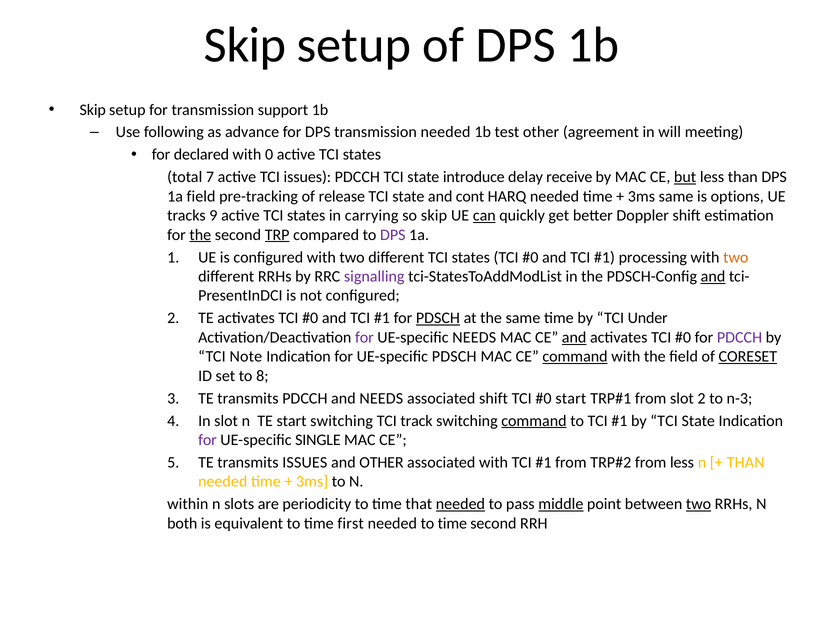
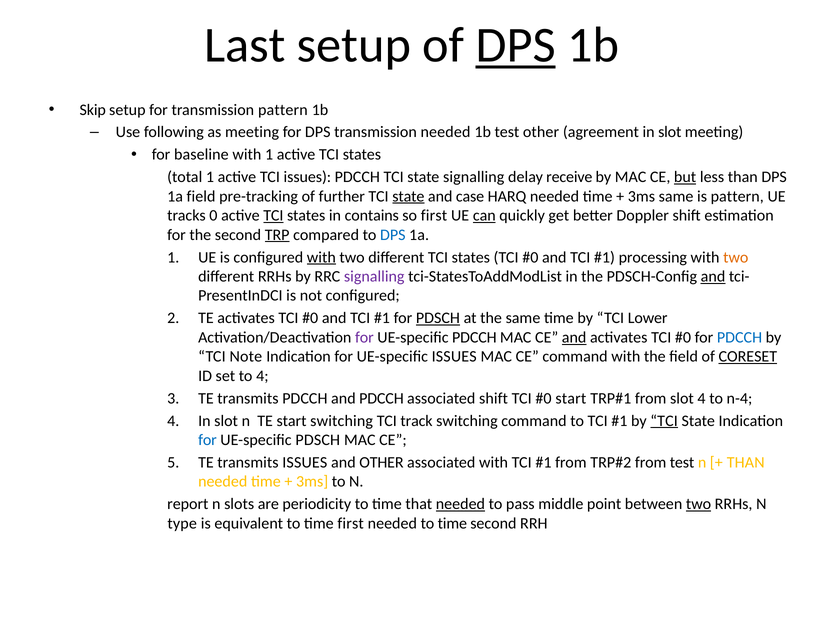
Skip: Skip -> Last (245, 45)
DPS underline: none -> present (516, 45)
transmission support: support -> pattern (283, 110)
as advance: advance -> meeting (252, 132)
agreement in will: will -> slot (670, 132)
declared: declared -> baseline (201, 155)
with 0: 0 -> 1 (269, 155)
total 7: 7 -> 1 (210, 177)
state introduce: introduce -> signalling (474, 177)
release: release -> further (342, 196)
state underline: none -> present (408, 196)
cont: cont -> case (470, 196)
is options: options -> pattern (737, 196)
9: 9 -> 0 (213, 216)
TCI underline: none -> present (273, 216)
carrying: carrying -> contains (372, 216)
so skip: skip -> first (434, 216)
the underline: present -> none (200, 235)
DPS colour: purple -> blue (393, 235)
with underline: none -> present (321, 257)
Under: Under -> Lower (648, 318)
UE-specific NEEDS: NEEDS -> PDCCH (474, 337)
PDCCH colour: purple -> blue (740, 337)
UE-specific PDSCH: PDSCH -> ISSUES (454, 357)
command underline: present -> none (575, 357)
to 8: 8 -> 4 (262, 376)
and NEEDS: NEEDS -> PDCCH (381, 398)
slot 2: 2 -> 4 (702, 398)
n-3: n-3 -> n-4 (739, 398)
command underline: present -> none (534, 421)
TCI underline: none -> present (664, 421)
for colour: purple -> blue (207, 440)
UE-specific SINGLE: SINGLE -> PDSCH (318, 440)
from less: less -> test (682, 462)
within: within -> report (188, 504)
middle underline: present -> none (561, 504)
both: both -> type (182, 523)
